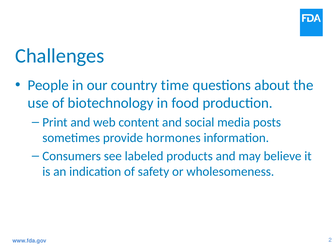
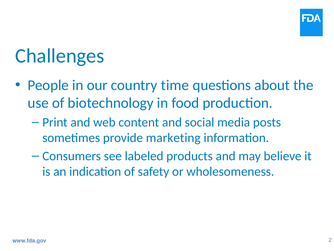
hormones: hormones -> marketing (173, 138)
